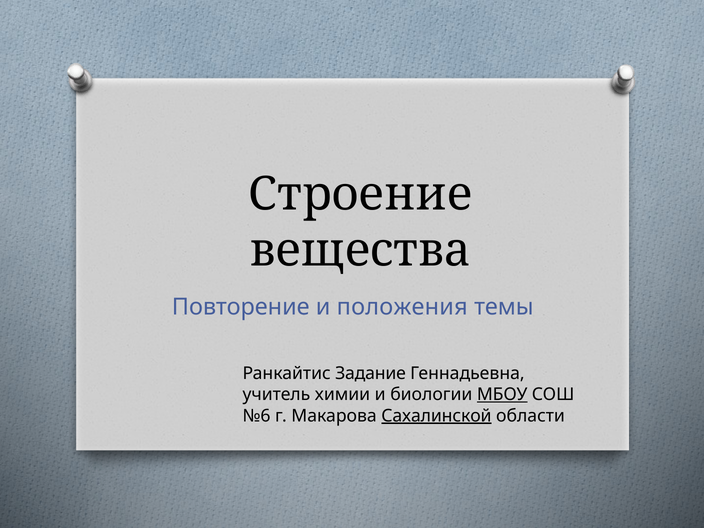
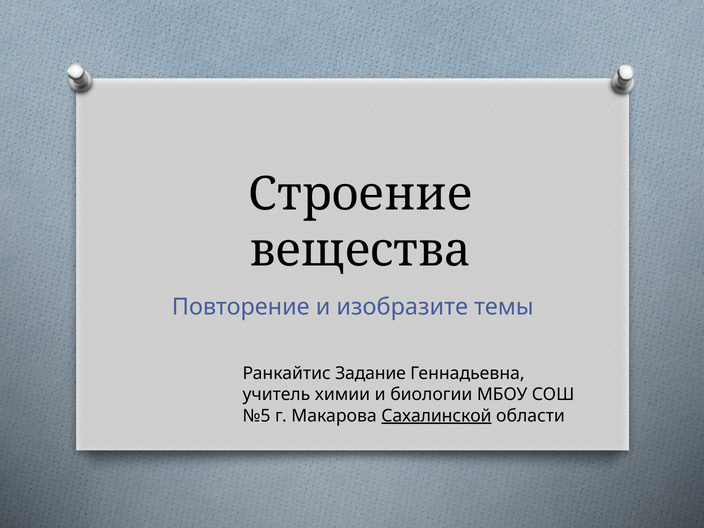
положения: положения -> изобразите (402, 307)
МБОУ underline: present -> none (502, 395)
№6: №6 -> №5 (257, 416)
